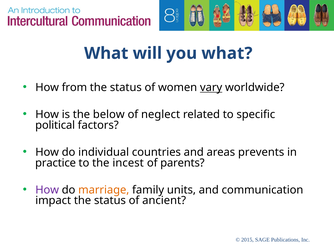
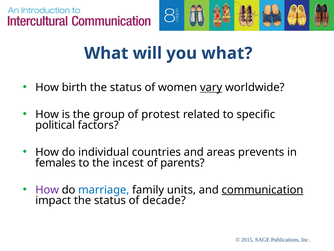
from: from -> birth (74, 87)
below: below -> group (109, 114)
neglect: neglect -> protest (161, 114)
practice: practice -> females (56, 163)
marriage colour: orange -> blue (104, 189)
communication underline: none -> present (262, 189)
ancient: ancient -> decade (164, 200)
